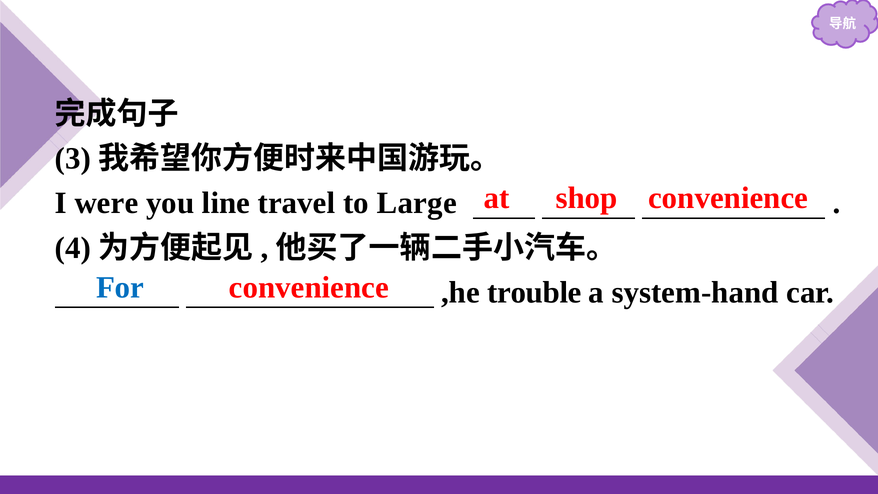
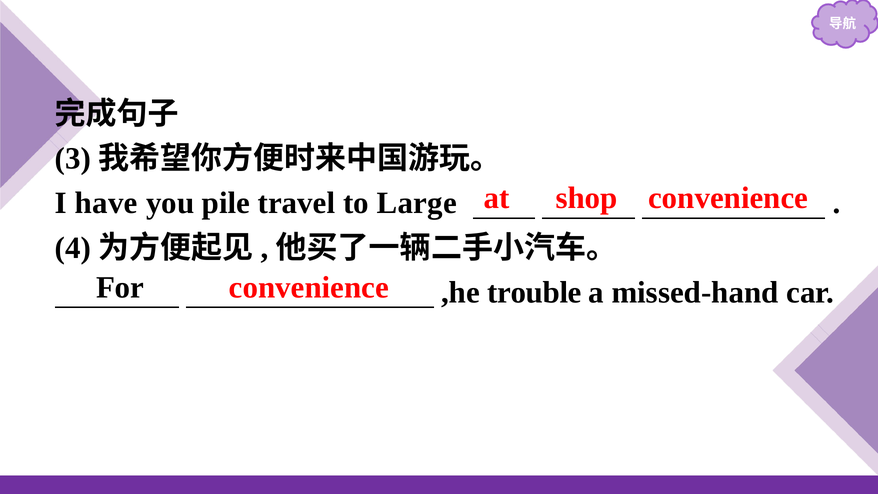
were: were -> have (106, 203)
line: line -> pile (226, 203)
For colour: blue -> black (120, 288)
system-hand: system-hand -> missed-hand (695, 292)
